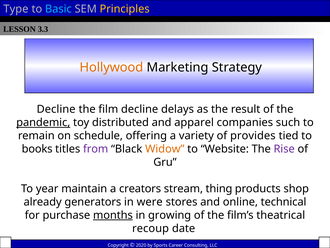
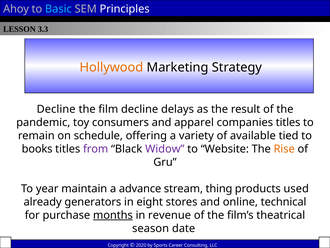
Type: Type -> Ahoy (16, 9)
Principles colour: yellow -> white (125, 9)
pandemic underline: present -> none (43, 122)
distributed: distributed -> consumers (120, 122)
companies such: such -> titles (288, 122)
provides: provides -> available (253, 136)
Widow colour: orange -> purple (165, 149)
Rise colour: purple -> orange (284, 149)
creators: creators -> advance (140, 188)
shop: shop -> used (296, 188)
were: were -> eight (150, 202)
growing: growing -> revenue (170, 215)
recoup: recoup -> season (151, 228)
